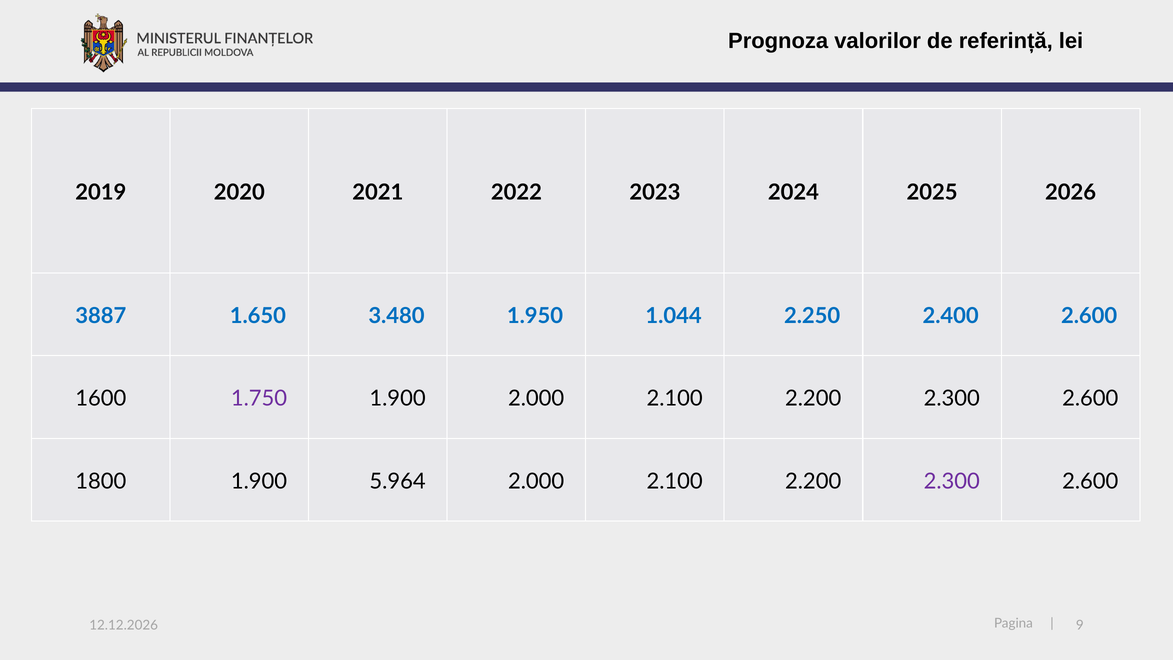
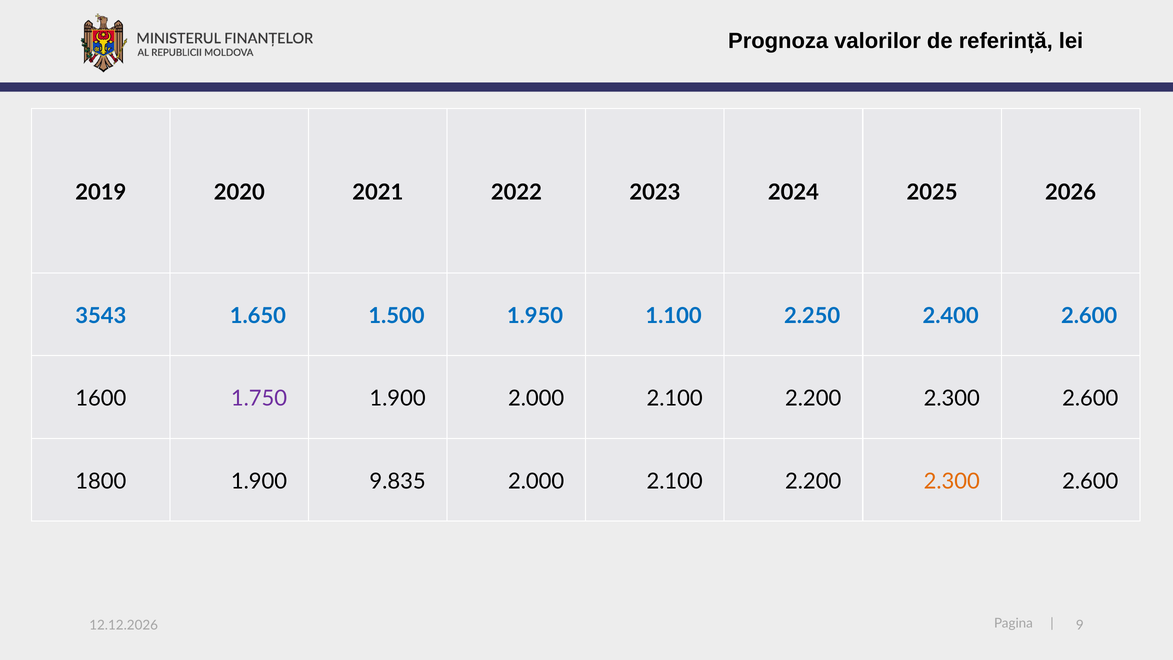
3887: 3887 -> 3543 (101, 316)
3.480: 3.480 -> 1.500 (396, 316)
1.044: 1.044 -> 1.100 (674, 316)
5.964: 5.964 -> 9.835 (398, 481)
2.300 colour: purple -> orange (952, 481)
